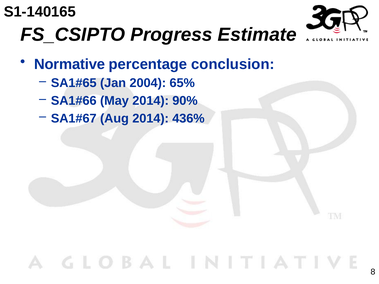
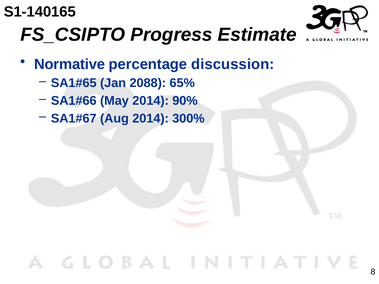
conclusion: conclusion -> discussion (233, 64)
2004: 2004 -> 2088 (148, 83)
436%: 436% -> 300% (188, 118)
